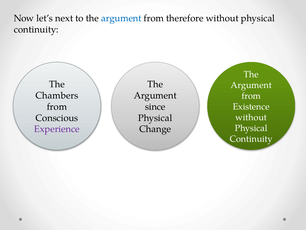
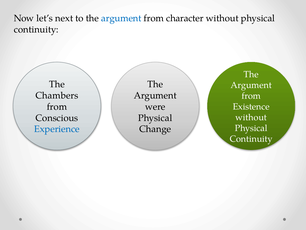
therefore: therefore -> character (185, 18)
since: since -> were (155, 106)
Experience colour: purple -> blue (57, 129)
